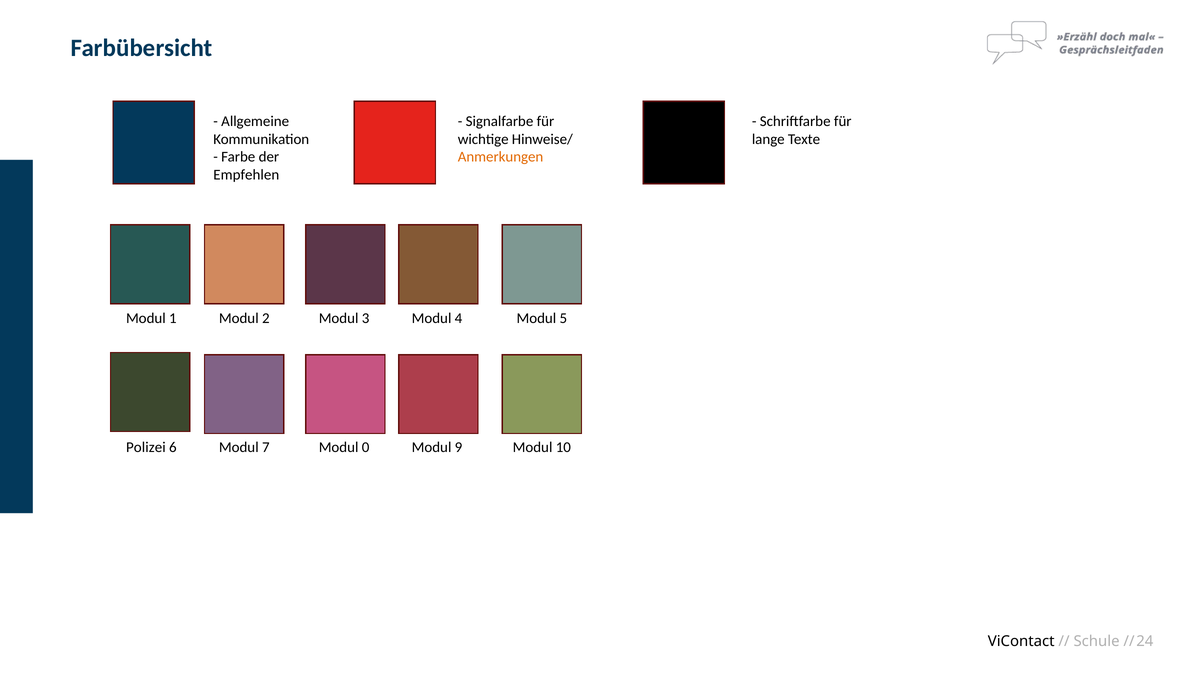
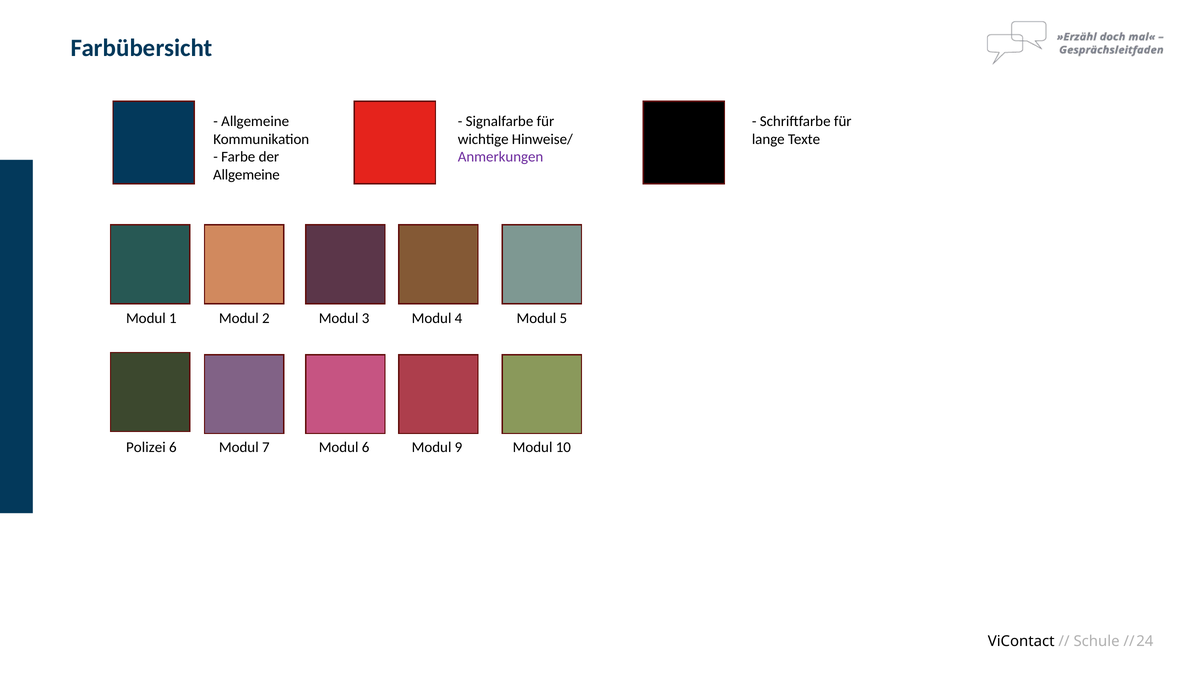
Anmerkungen colour: orange -> purple (501, 157)
Empfehlen: Empfehlen -> Allgemeine (246, 175)
Modul 0: 0 -> 6 (366, 448)
